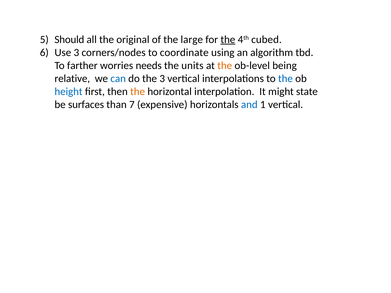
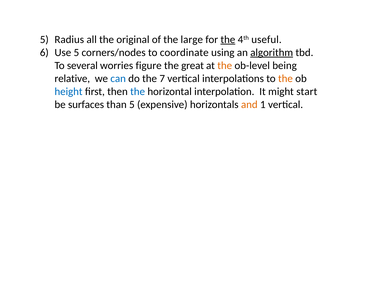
Should: Should -> Radius (69, 40)
cubed: cubed -> useful (266, 40)
Use 3: 3 -> 5 (76, 53)
algorithm underline: none -> present (272, 53)
farther: farther -> several (82, 66)
needs: needs -> figure (149, 66)
units: units -> great (193, 66)
the 3: 3 -> 7 (162, 79)
the colour: blue -> orange (285, 79)
the colour: orange -> blue (138, 92)
state: state -> start (307, 92)
than 7: 7 -> 5 (132, 105)
and colour: blue -> orange (249, 105)
